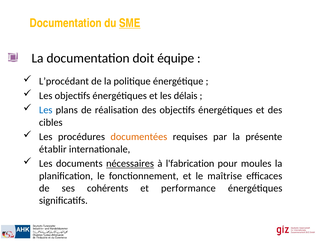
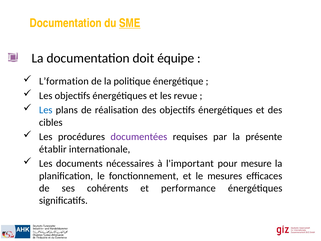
L’procédant: L’procédant -> L’formation (64, 81)
délais: délais -> revue (186, 96)
documentées colour: orange -> purple (139, 137)
nécessaires underline: present -> none (130, 163)
l'fabrication: l'fabrication -> l'important (190, 163)
moules: moules -> mesure (256, 163)
maîtrise: maîtrise -> mesures (225, 176)
